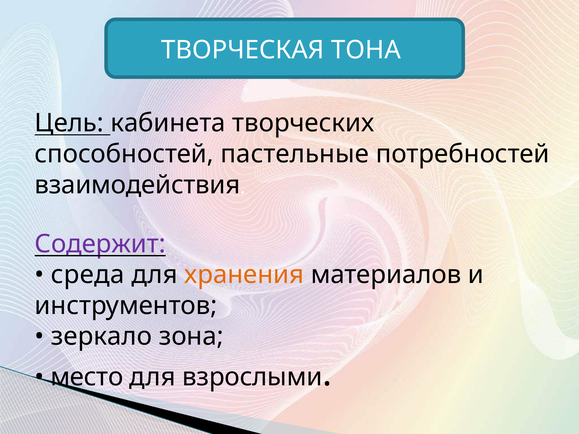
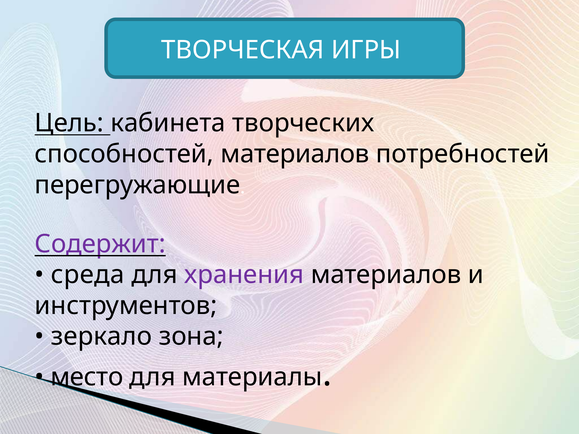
ТОНА: ТОНА -> ИГРЫ (366, 50)
способностей пастельные: пастельные -> материалов (295, 154)
взаимодействия: взаимодействия -> перегружающие (137, 185)
хранения colour: orange -> purple (244, 275)
взрослыми: взрослыми -> материалы (252, 377)
